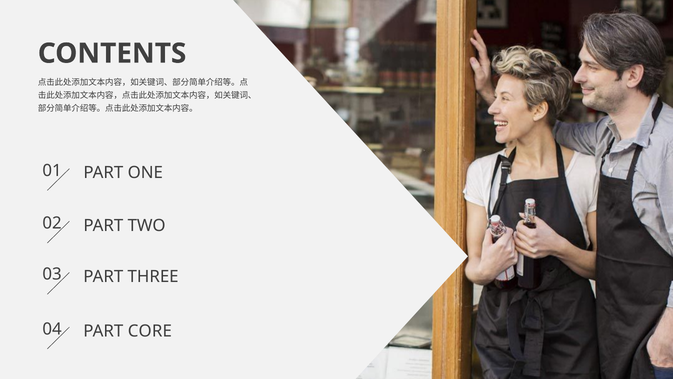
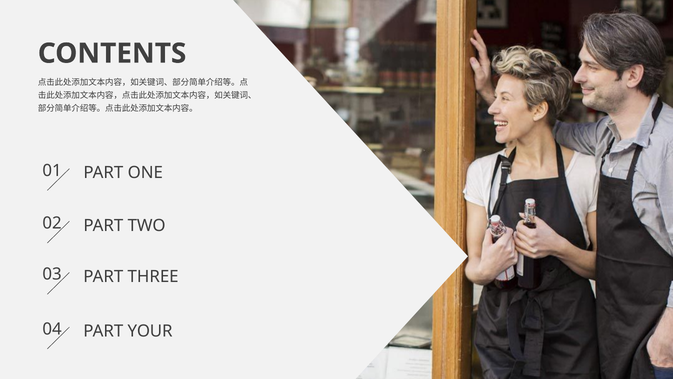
CORE: CORE -> YOUR (150, 331)
